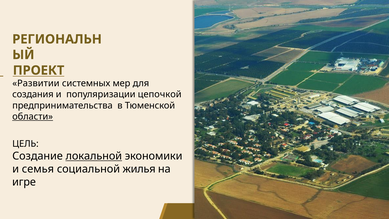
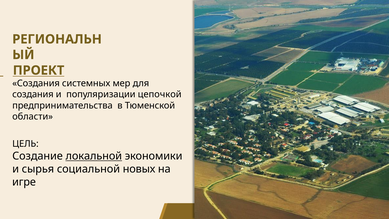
Развитии: Развитии -> Создания (36, 83)
области underline: present -> none (33, 116)
семья: семья -> сырья (38, 169)
жилья: жилья -> новых (139, 169)
